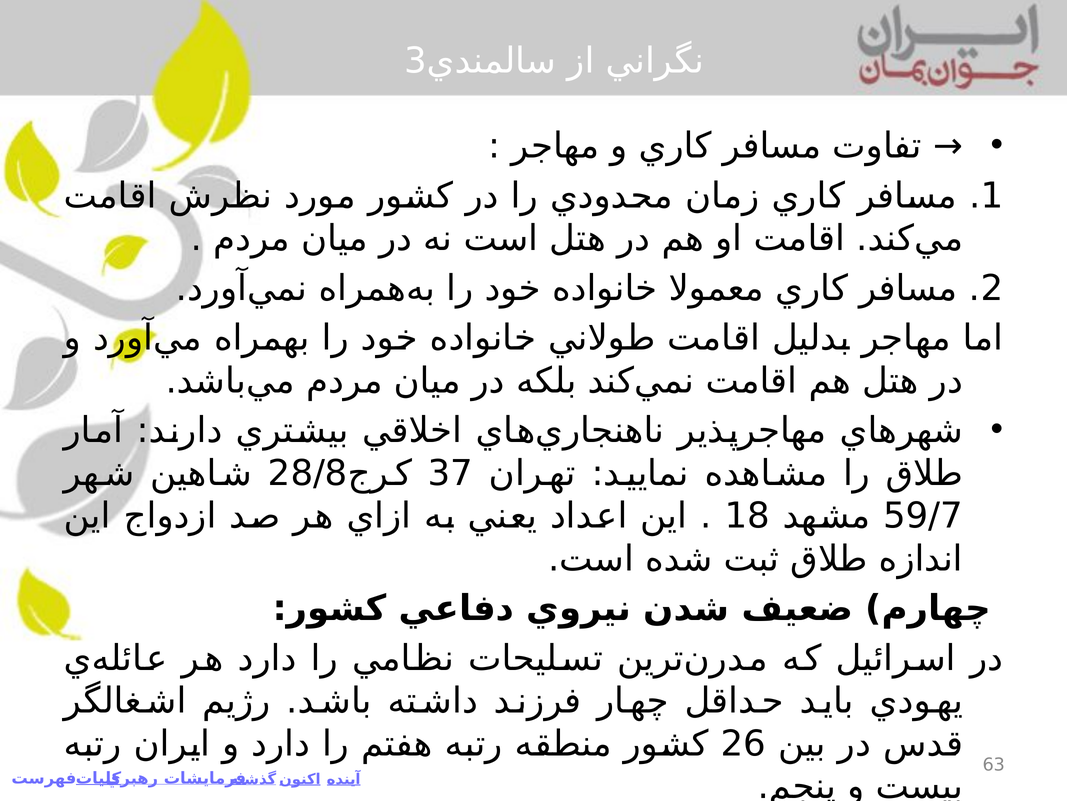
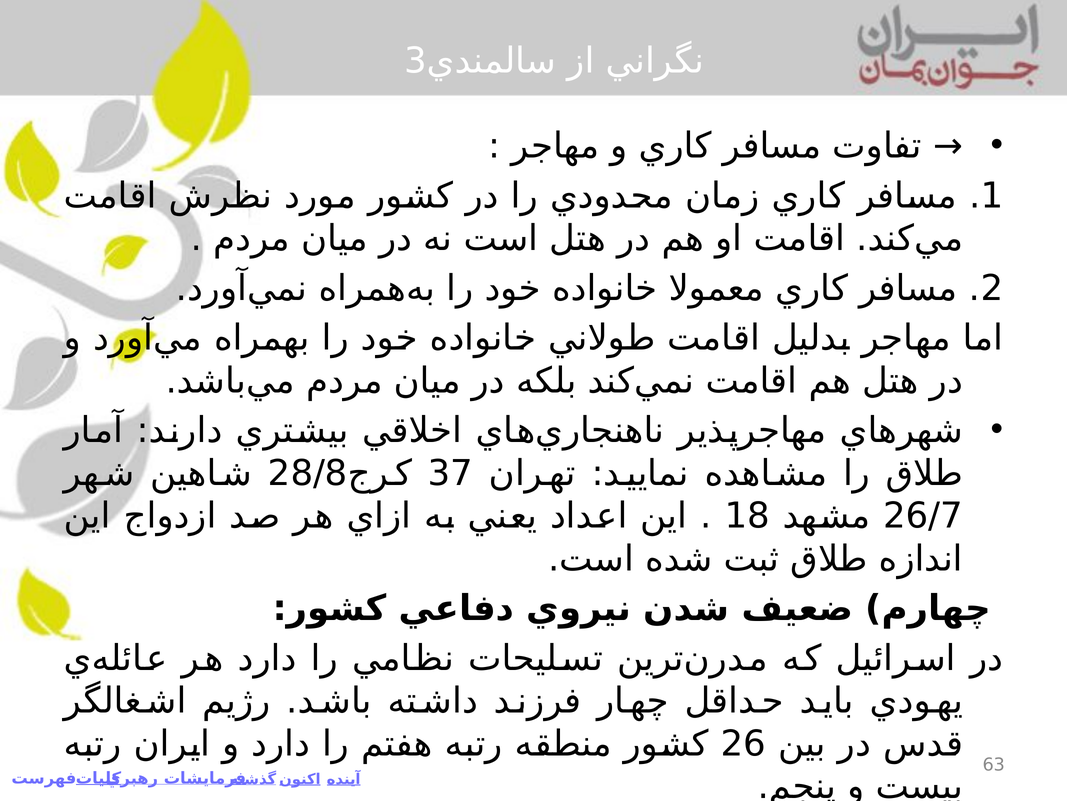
59/7: 59/7 -> 26/7 (923, 516)
